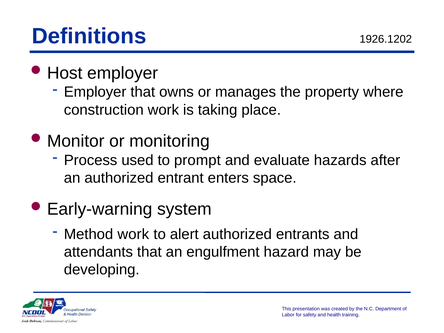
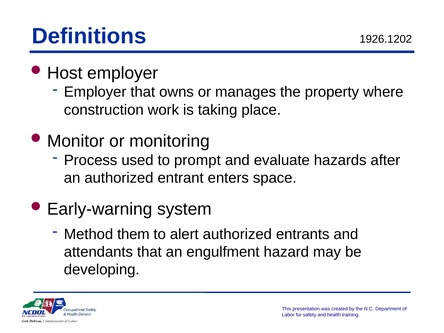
Method work: work -> them (133, 234)
